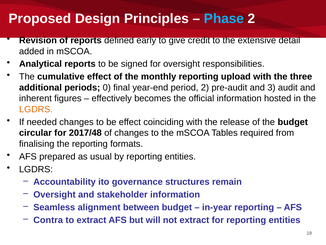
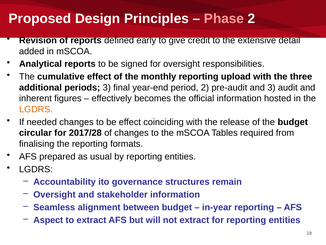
Phase colour: light blue -> pink (224, 19)
periods 0: 0 -> 3 (107, 87)
2017/48: 2017/48 -> 2017/28 (85, 133)
Contra: Contra -> Aspect (48, 220)
